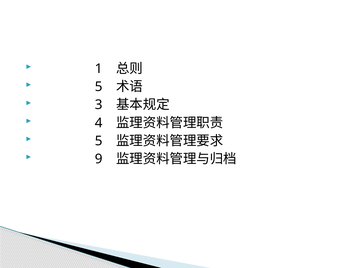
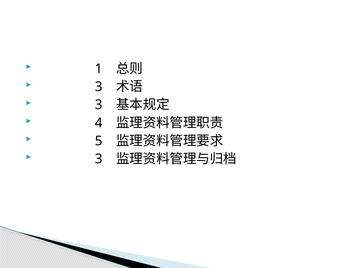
5: 5 -> 3 (99, 87)
9: 9 -> 3 (99, 159)
